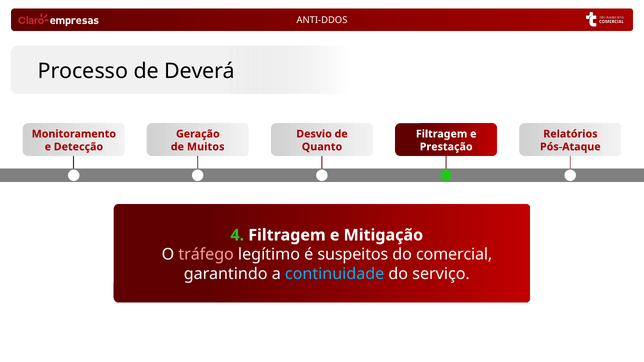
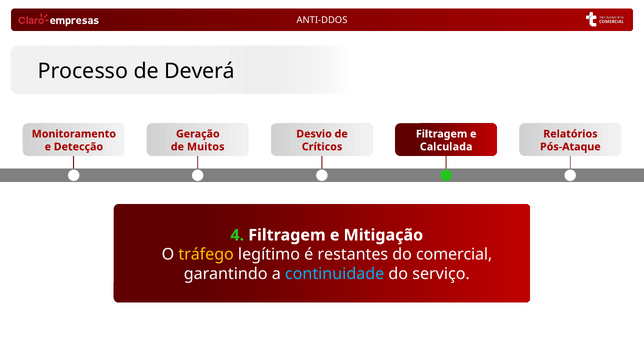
Quanto: Quanto -> Críticos (322, 147)
Prestação: Prestação -> Calculada (446, 147)
tráfego colour: pink -> yellow (206, 255)
suspeitos: suspeitos -> restantes (353, 255)
